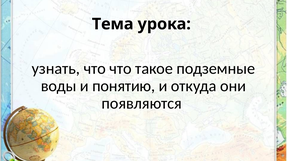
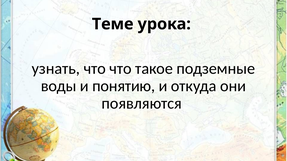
Тема: Тема -> Теме (113, 24)
